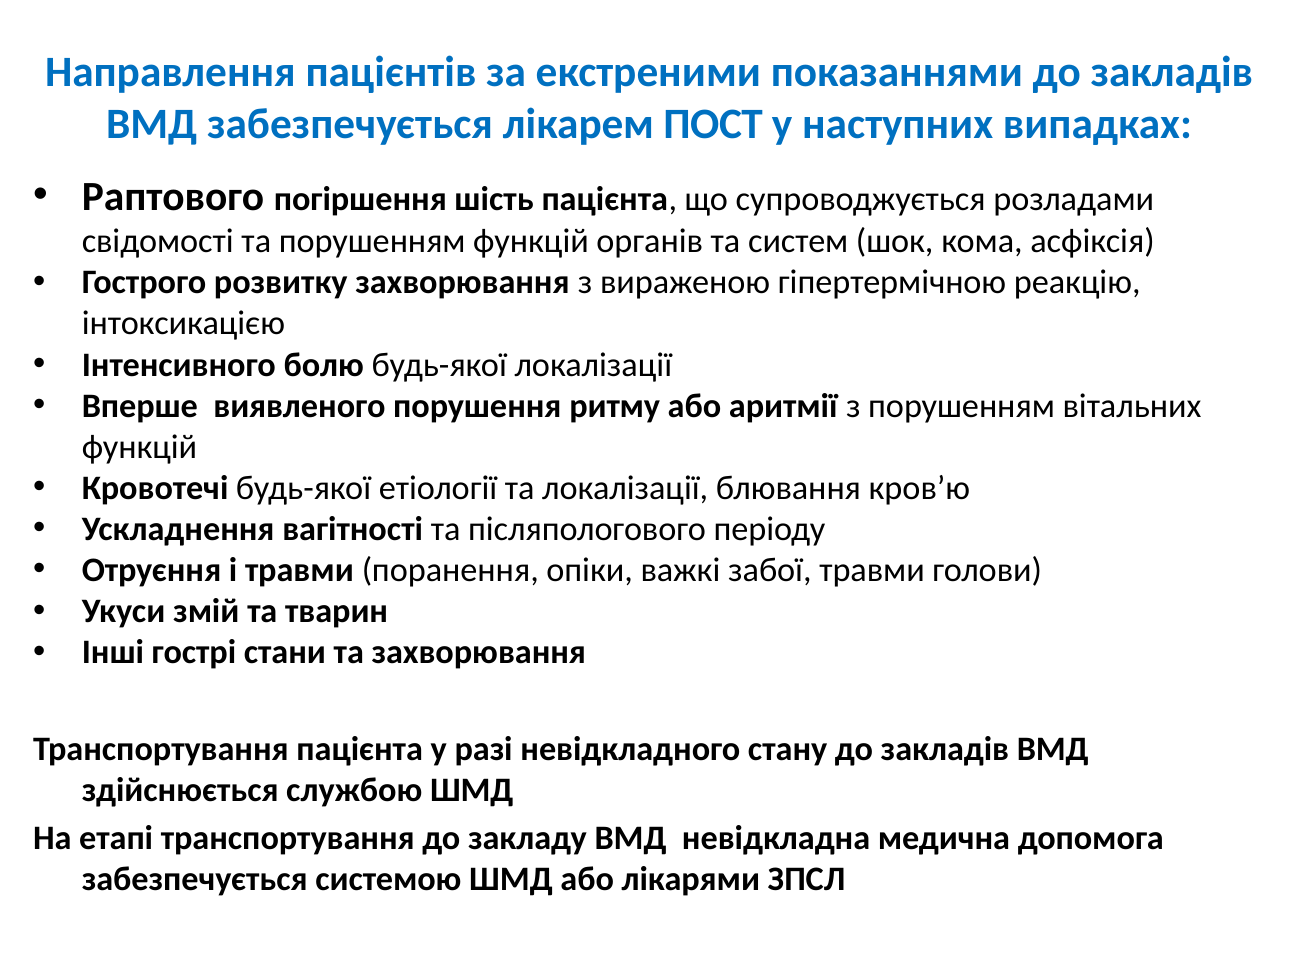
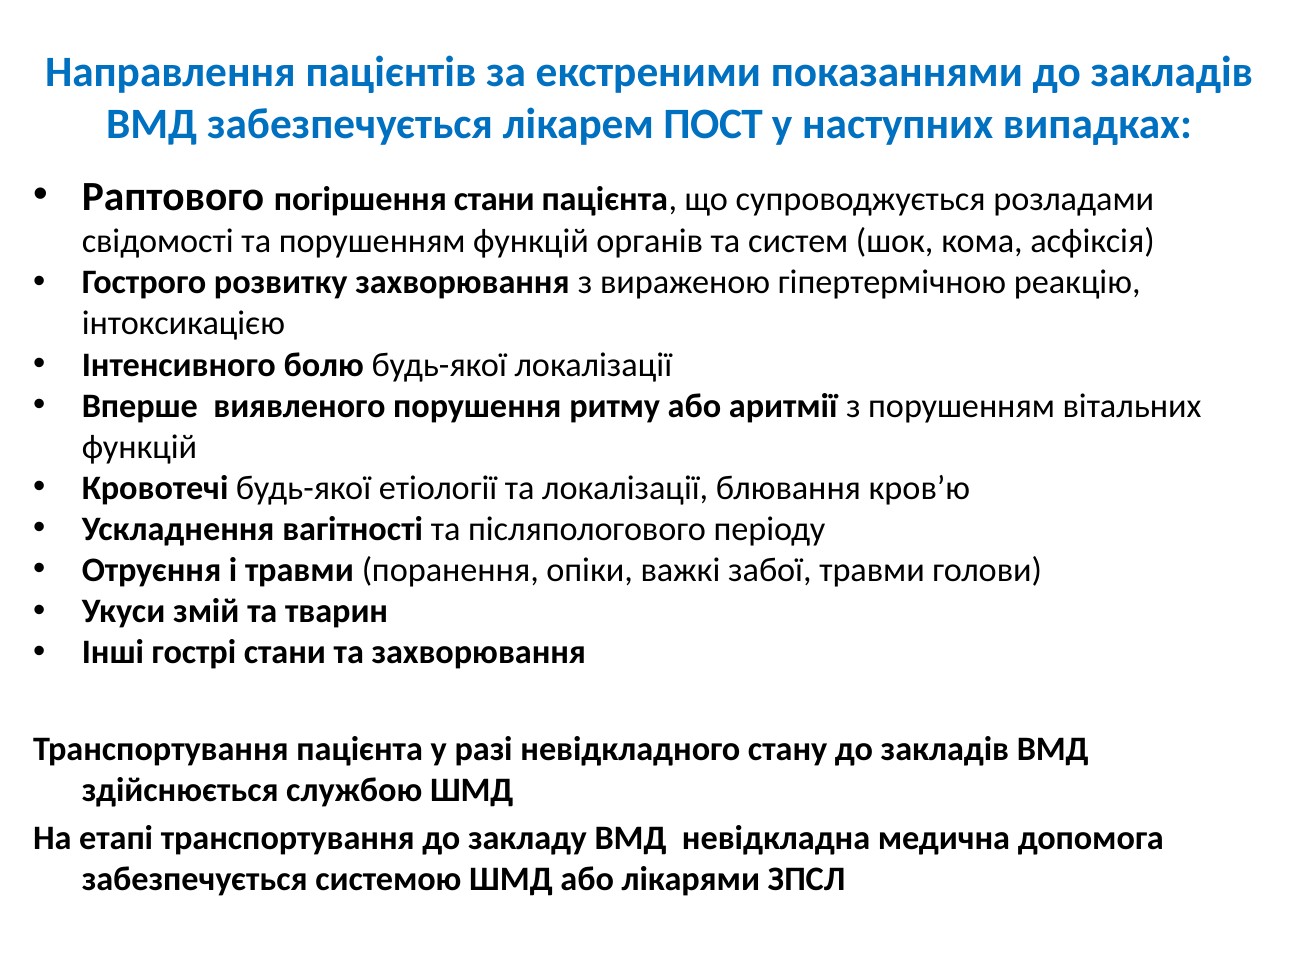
погіршення шість: шість -> стани (494, 199)
